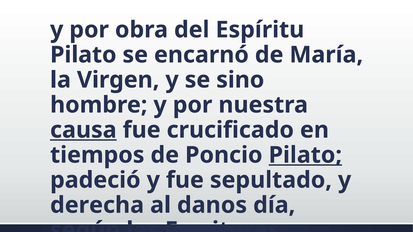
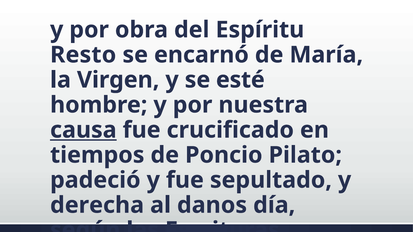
Pilato: Pilato -> Resto (83, 55)
sino: sino -> esté (240, 80)
Pilato underline: present -> none (305, 155)
